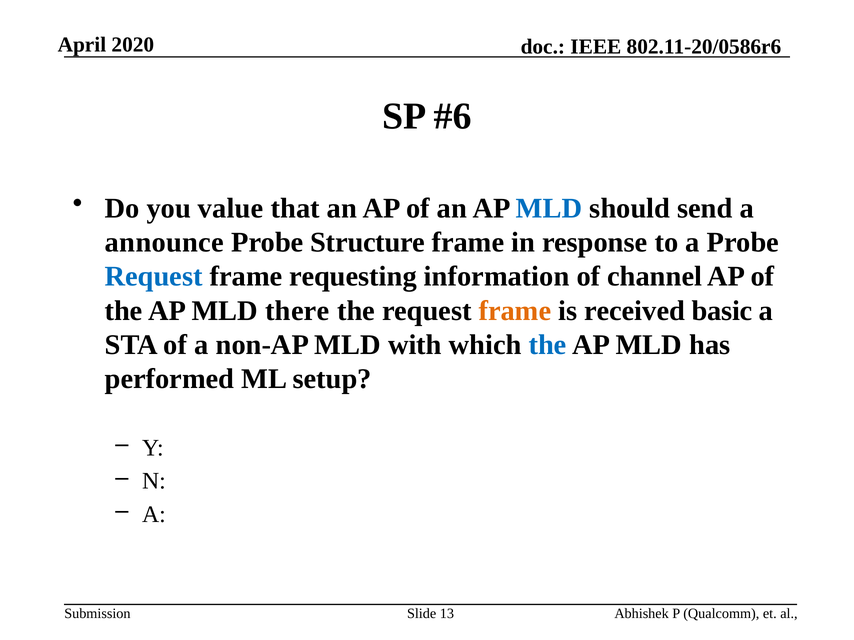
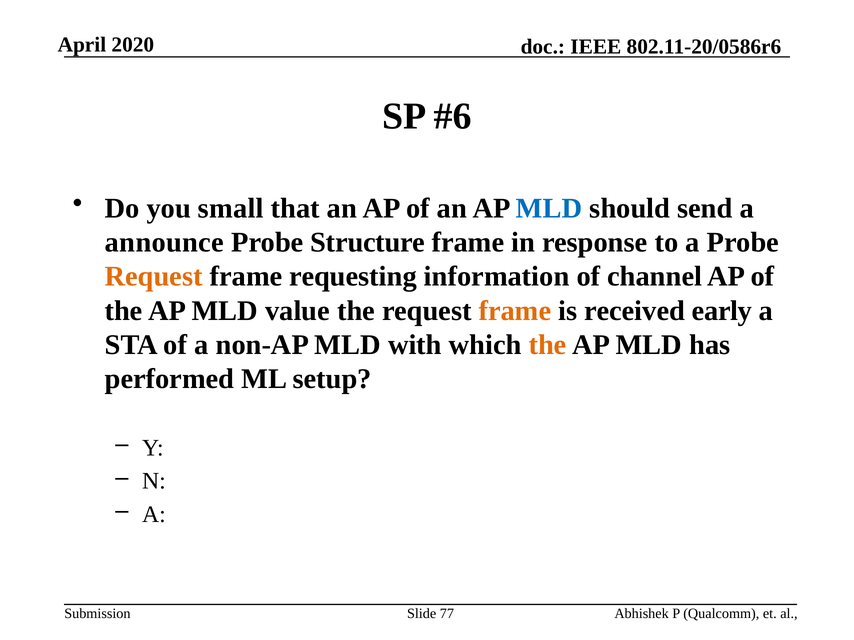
value: value -> small (231, 208)
Request colour: blue -> orange (154, 277)
there: there -> value (297, 311)
basic: basic -> early (722, 311)
the colour: blue -> orange (548, 345)
13: 13 -> 77 (447, 614)
